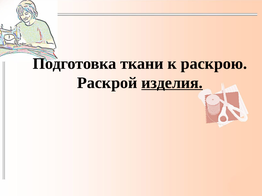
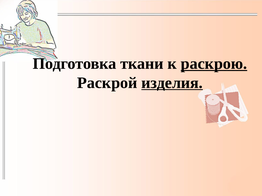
раскрою underline: none -> present (214, 64)
